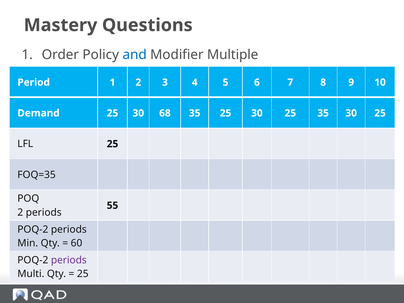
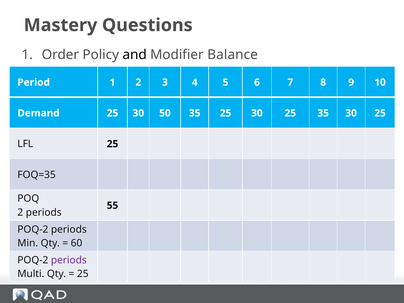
and colour: blue -> black (135, 55)
Multiple: Multiple -> Balance (233, 55)
68: 68 -> 50 (165, 113)
